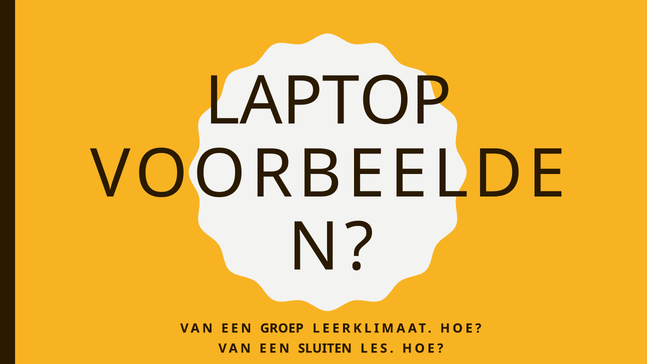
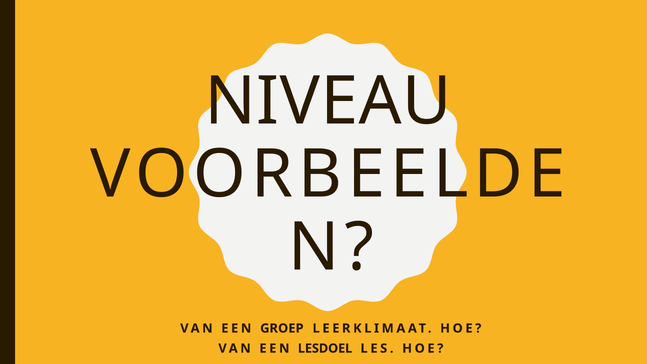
LAPTOP: LAPTOP -> NIVEAU (328, 102)
SLUITEN: SLUITEN -> LESDOEL (325, 348)
